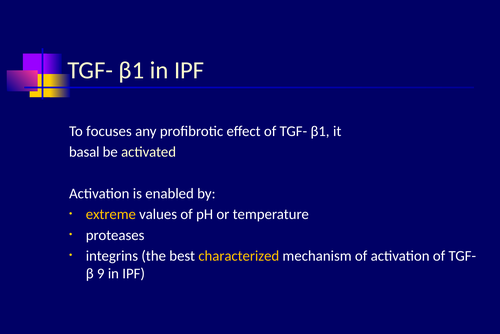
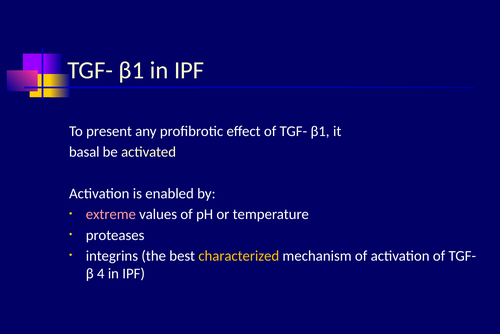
focuses: focuses -> present (109, 131)
extreme colour: yellow -> pink (111, 214)
9: 9 -> 4 (101, 273)
